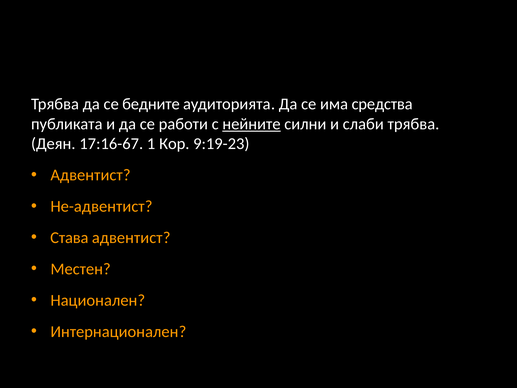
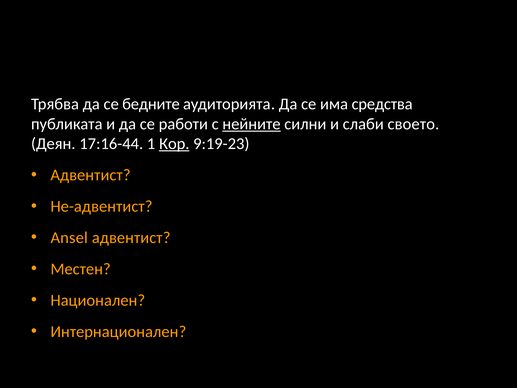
слаби трябва: трябва -> своето (413, 124)
17:16-67: 17:16-67 -> 17:16-44 (111, 144)
Кор underline: none -> present (174, 144)
Става: Става -> Ansel (69, 238)
